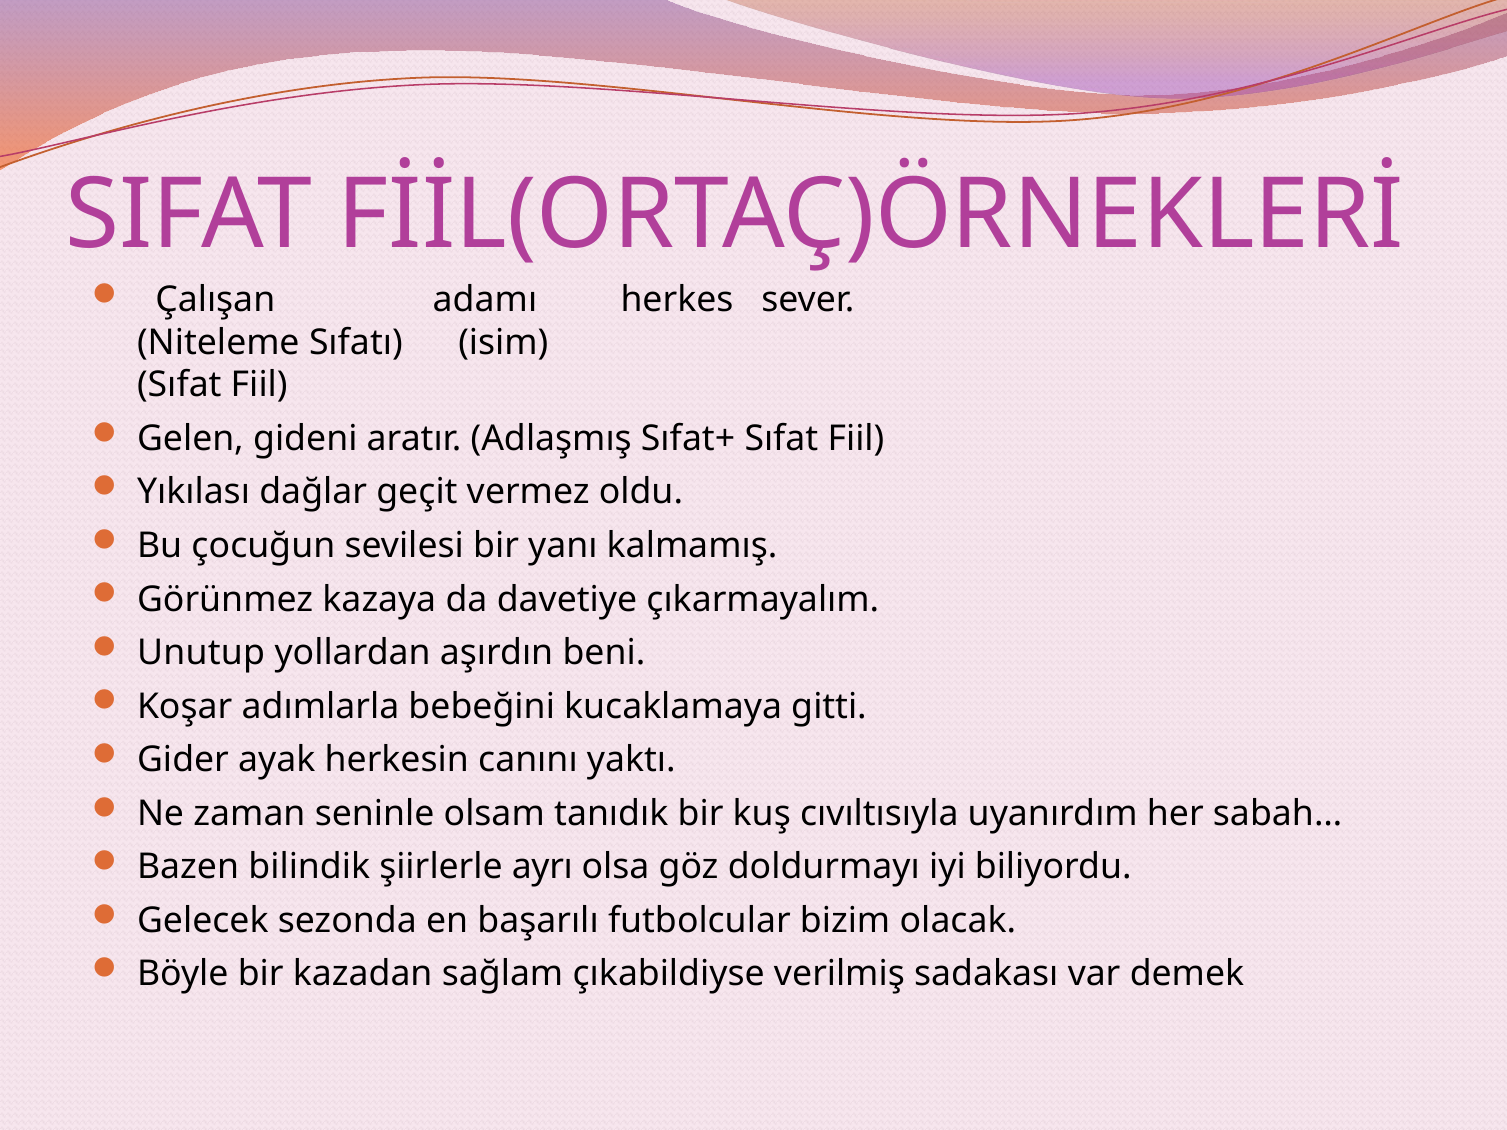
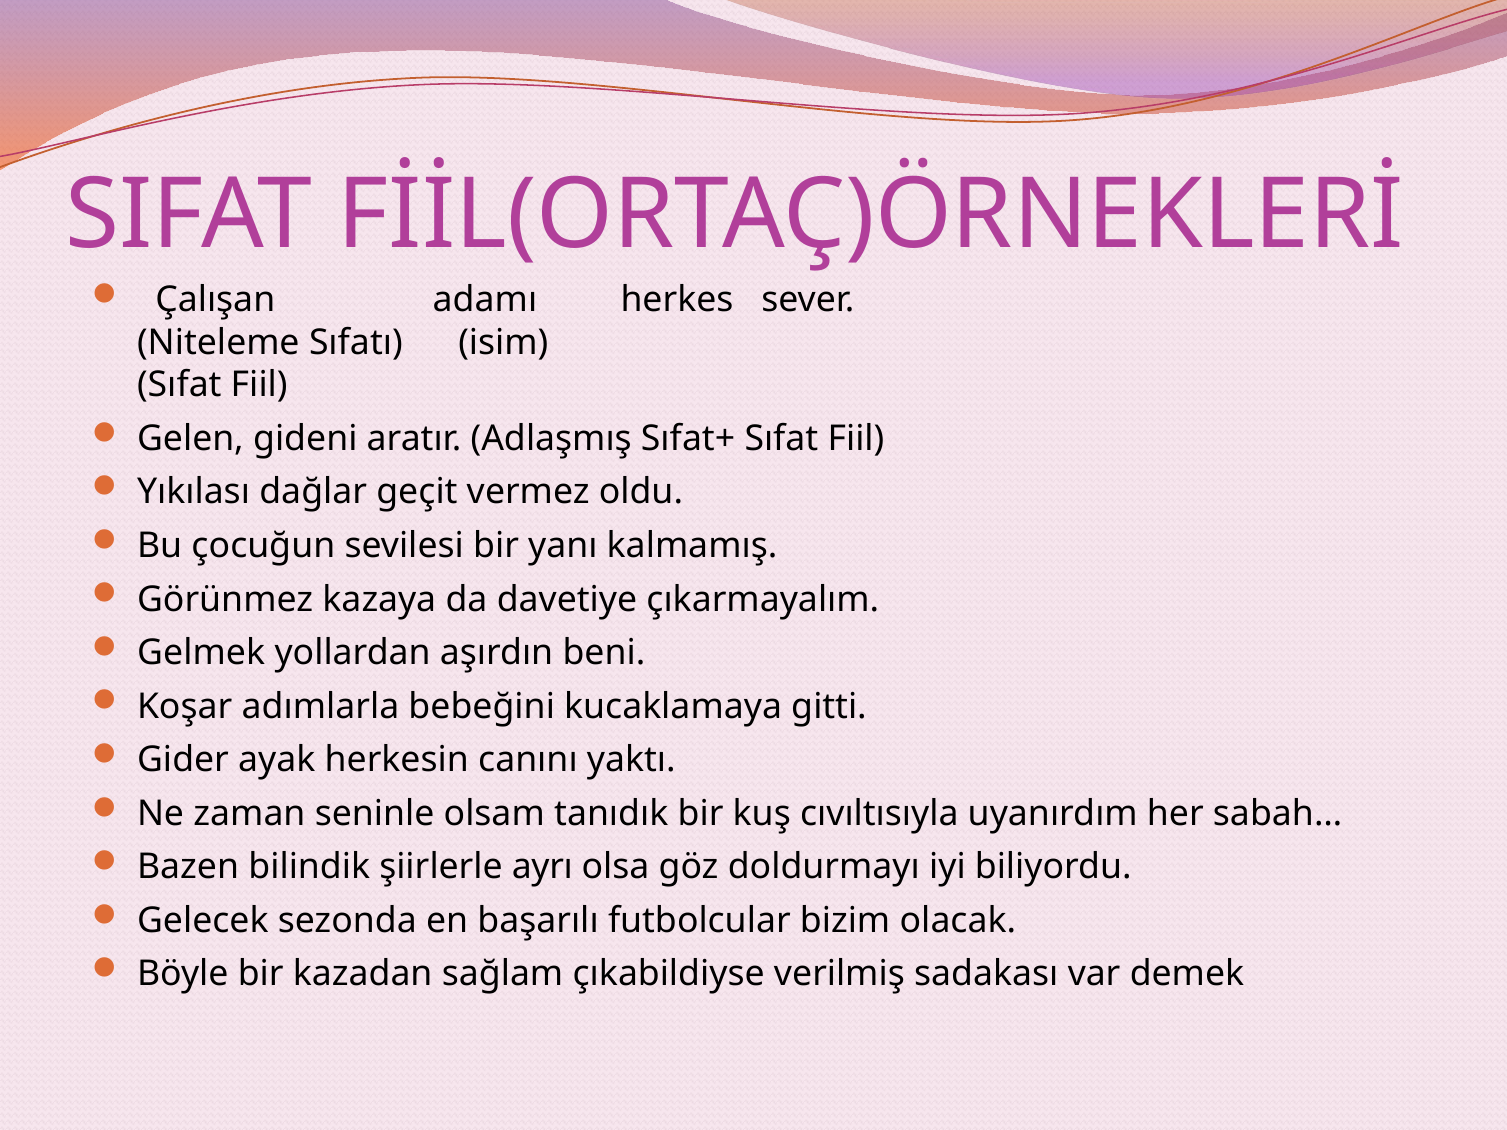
Unutup: Unutup -> Gelmek (201, 653)
